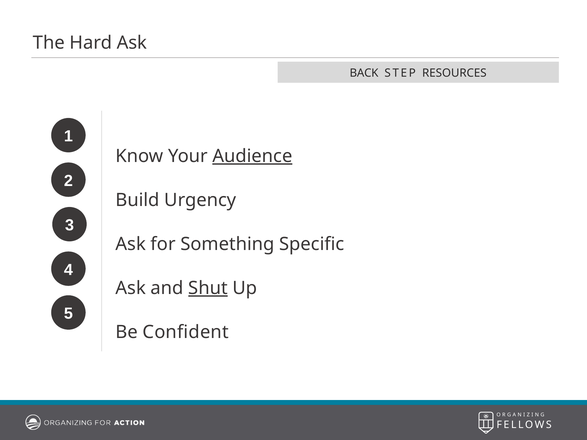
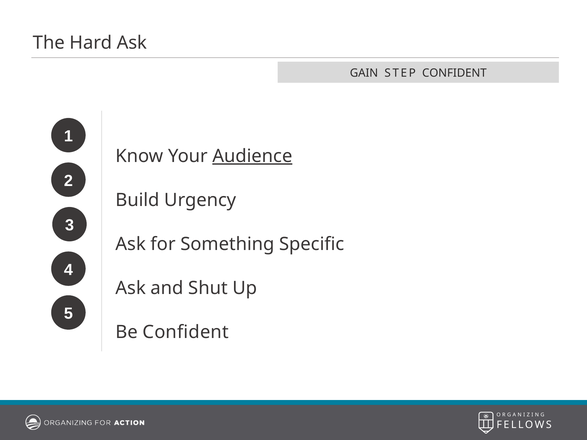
BACK: BACK -> GAIN (364, 73)
STEP RESOURCES: RESOURCES -> CONFIDENT (454, 73)
Shut underline: present -> none (208, 288)
